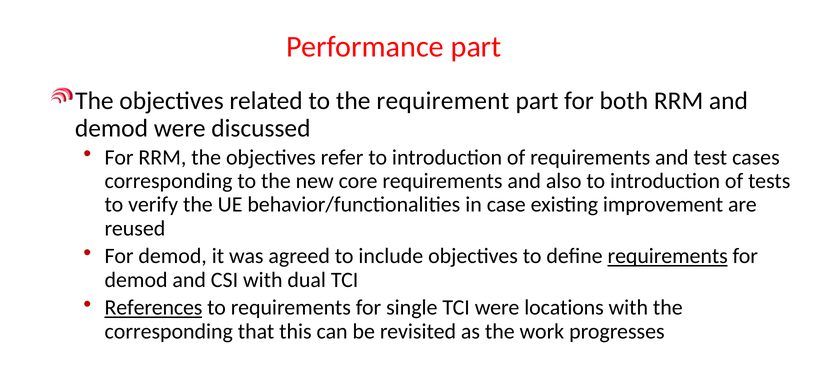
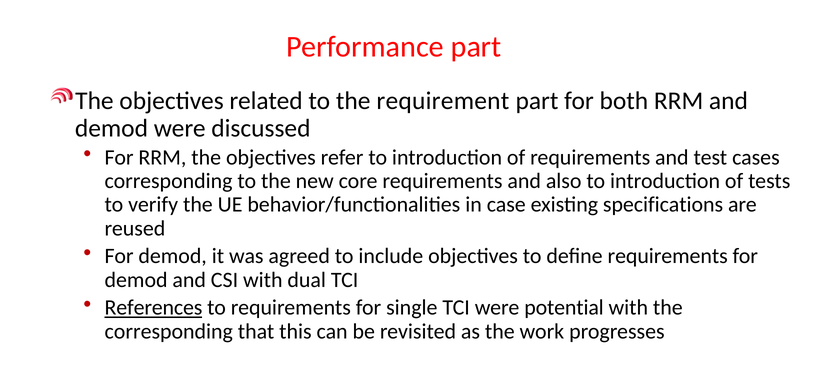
improvement: improvement -> specifications (663, 205)
requirements underline: present -> none (668, 256)
locations: locations -> potential (564, 308)
